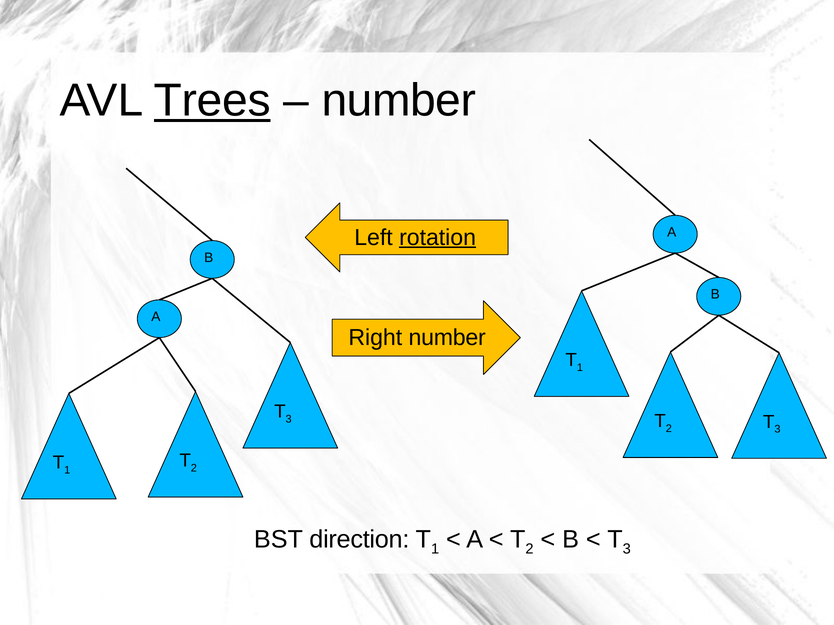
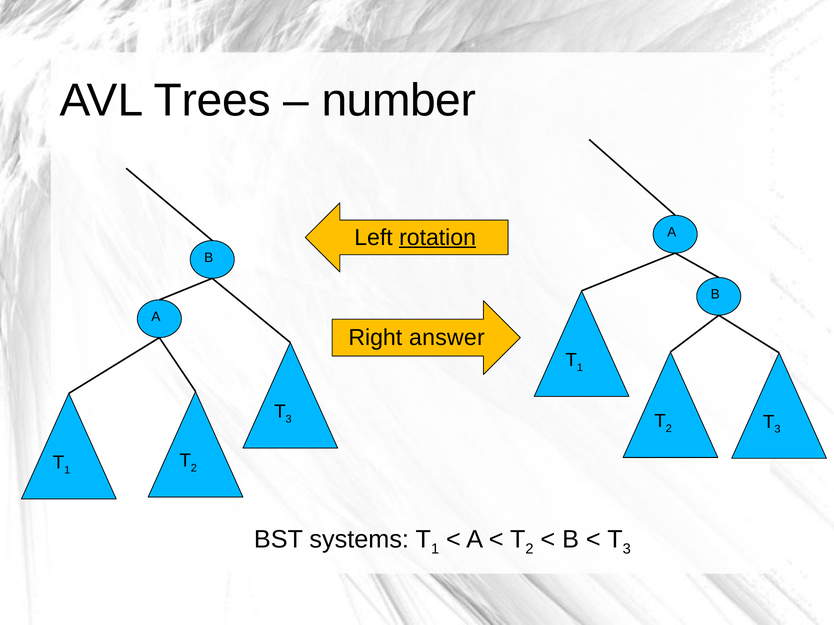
Trees underline: present -> none (212, 101)
Right number: number -> answer (447, 338)
direction: direction -> systems (359, 540)
